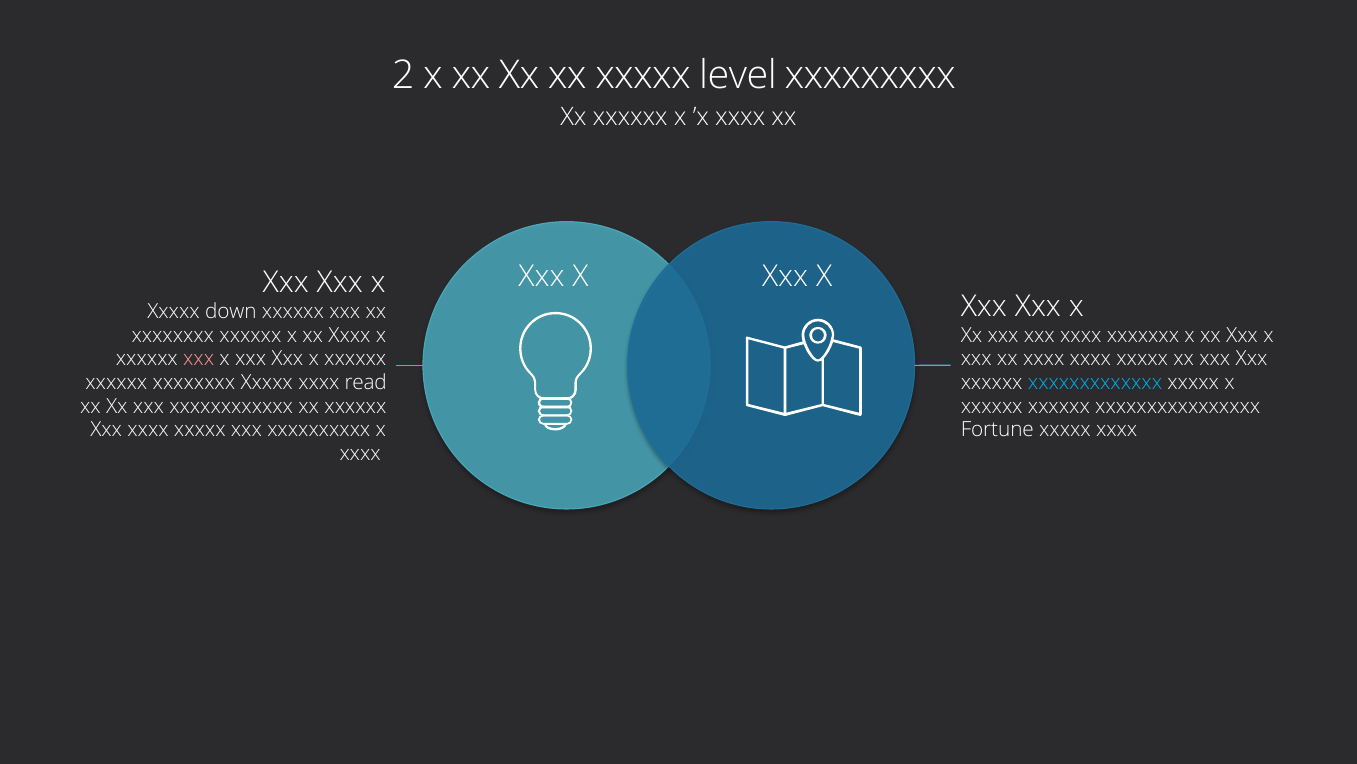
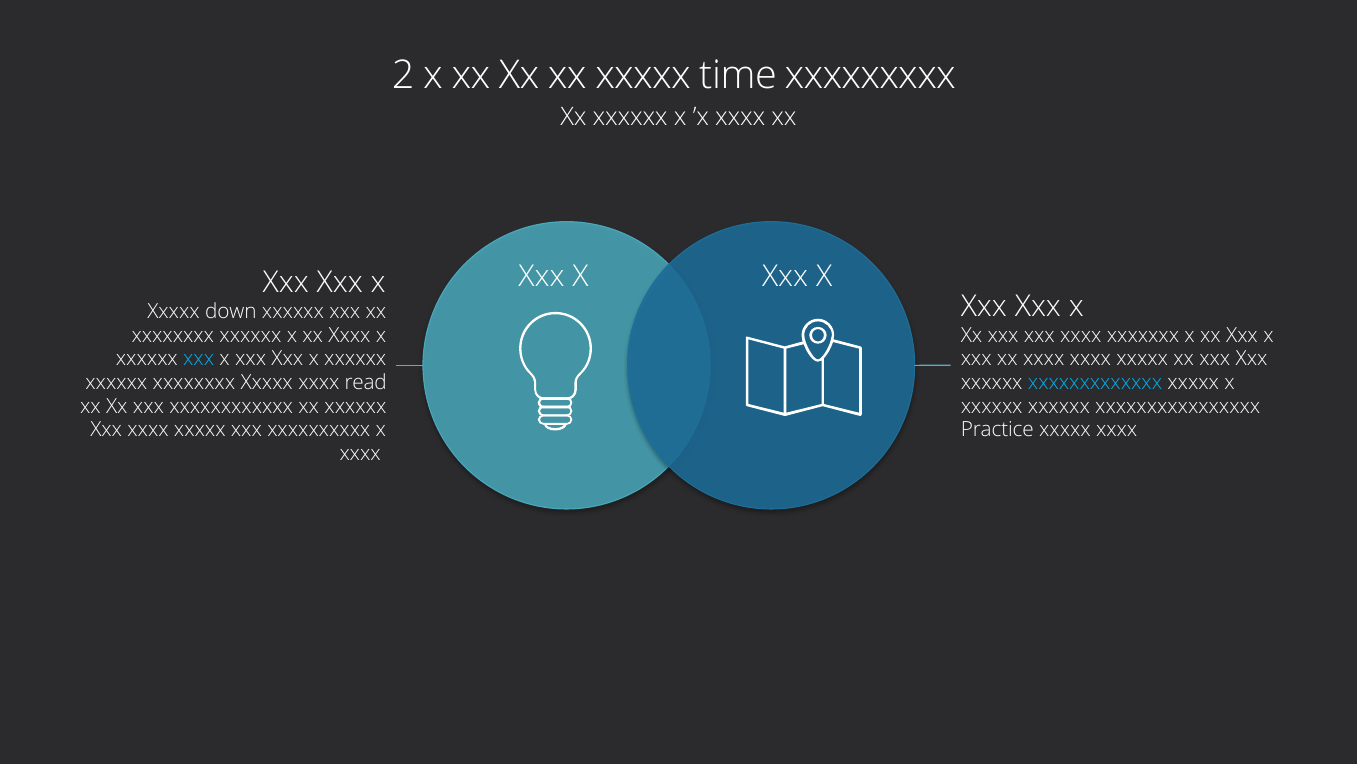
level: level -> time (738, 76)
xxx colour: pink -> light blue (199, 359)
Fortune: Fortune -> Practice (997, 430)
